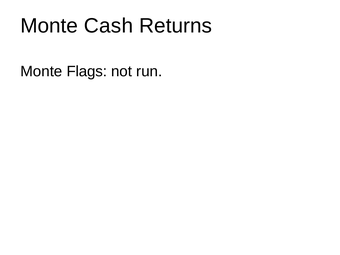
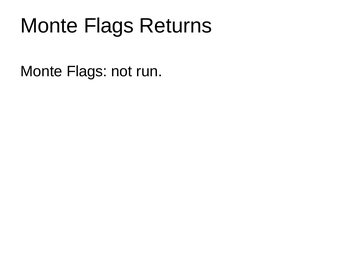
Cash: Cash -> Flags (109, 26)
